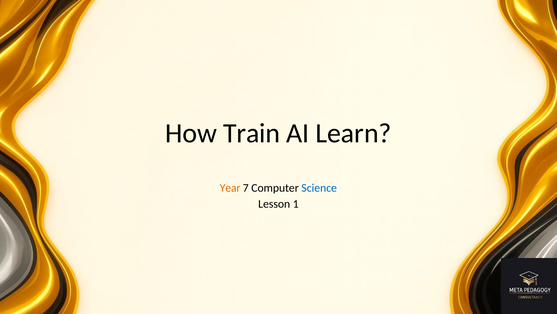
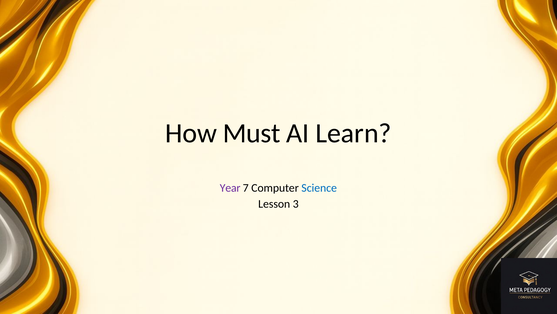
Train: Train -> Must (252, 133)
Year colour: orange -> purple (230, 187)
1: 1 -> 3 (296, 204)
